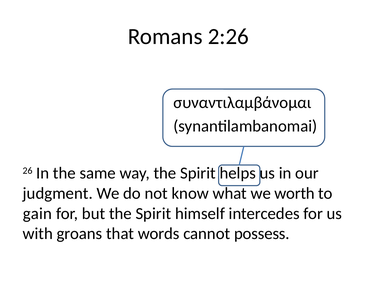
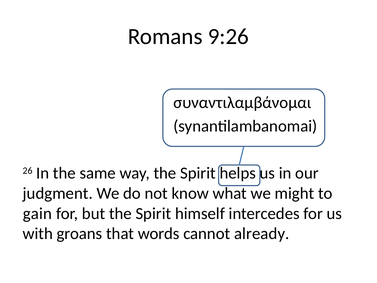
2:26: 2:26 -> 9:26 (228, 36)
worth: worth -> might (294, 193)
possess: possess -> already (262, 233)
